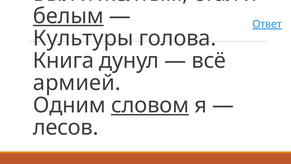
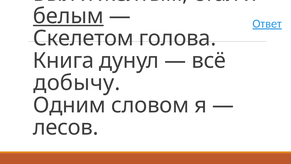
Культуры: Культуры -> Скелетом (83, 38)
армией: армией -> добычу (77, 83)
словом underline: present -> none (150, 105)
